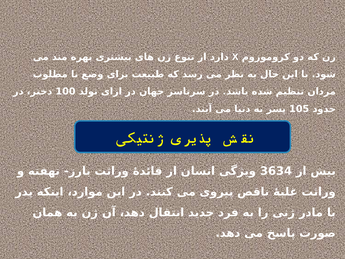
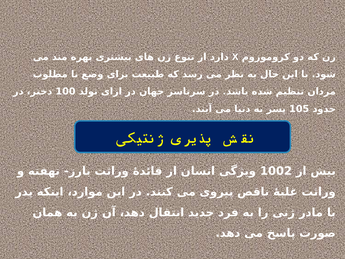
3634: 3634 -> 1002 (276, 171)
